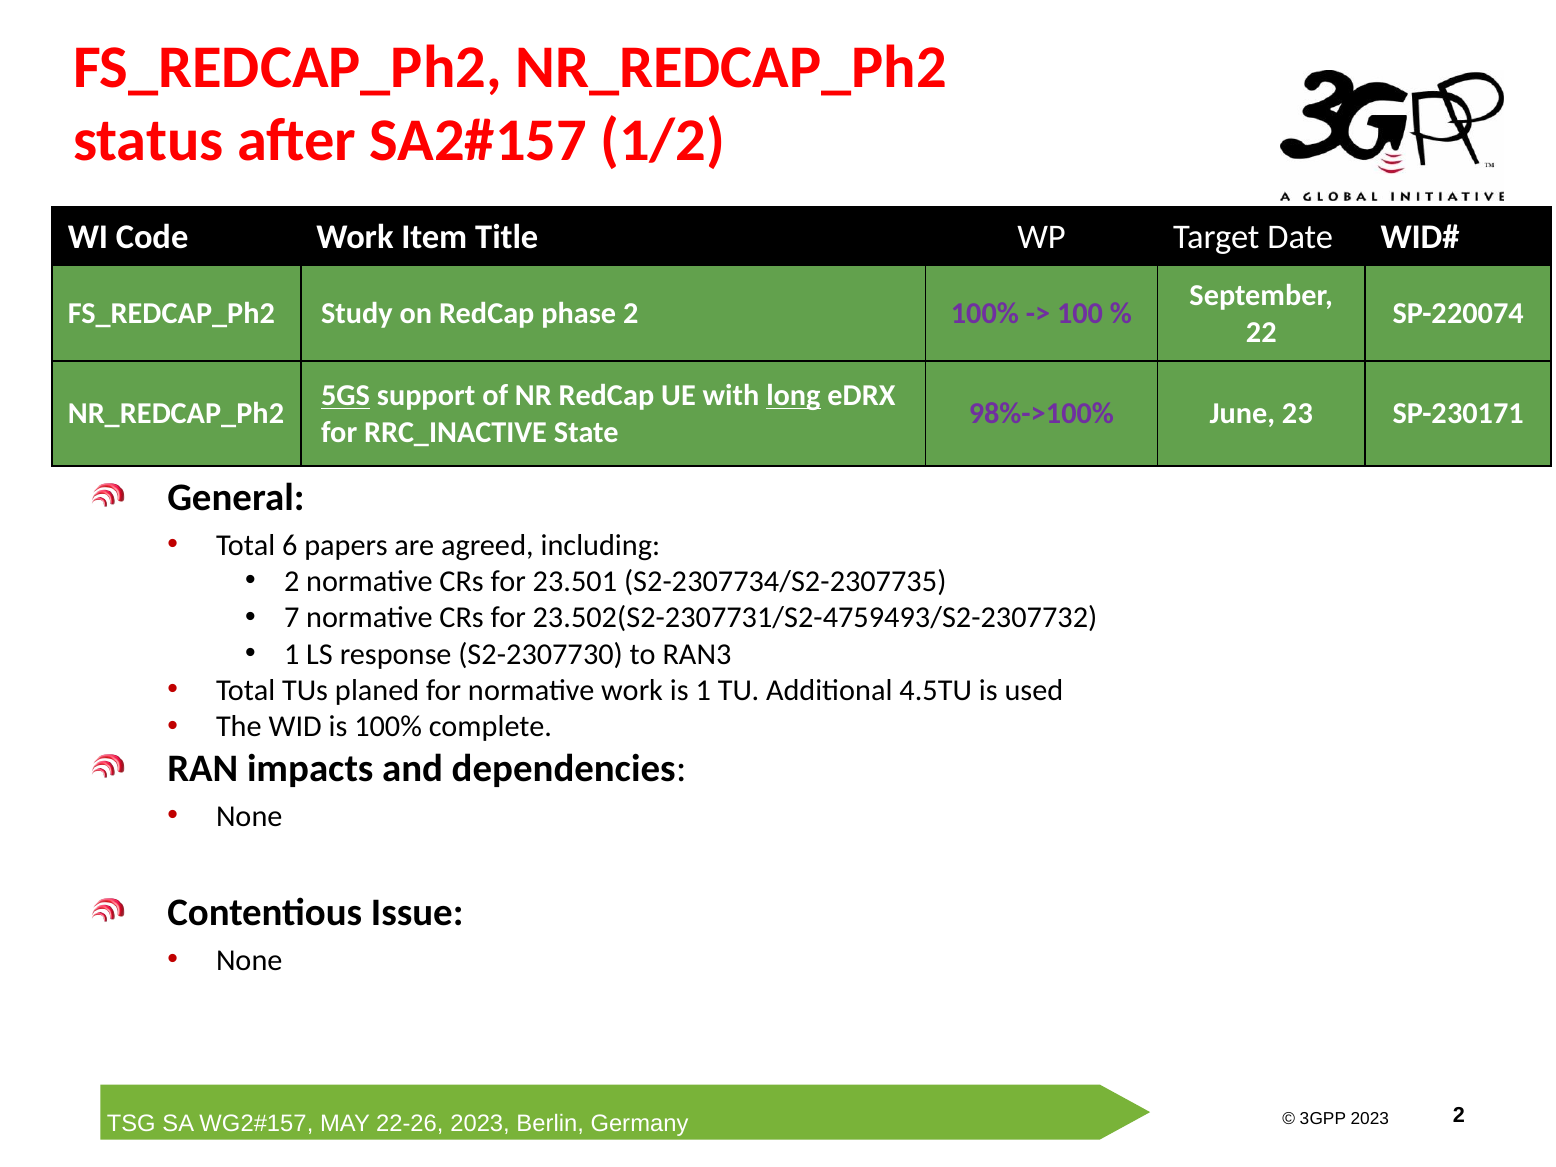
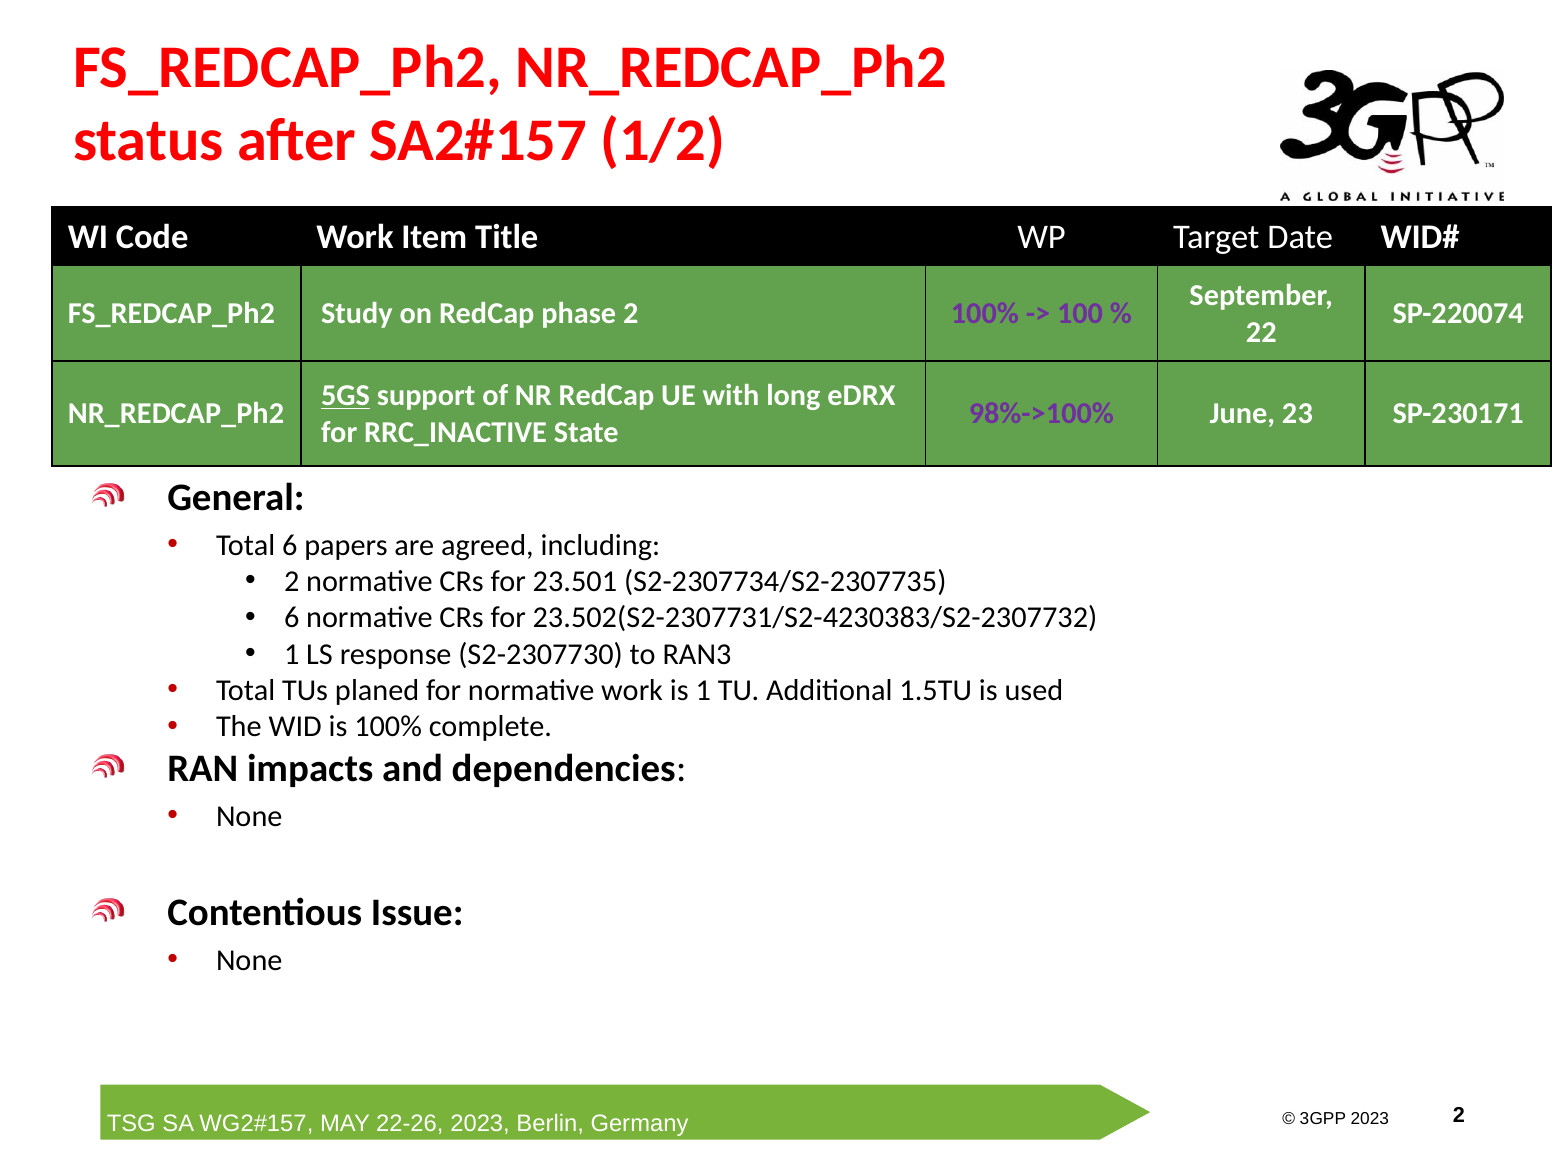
long underline: present -> none (793, 395)
7: 7 -> 6 (292, 618)
23.502(S2-2307731/S2-4759493/S2-2307732: 23.502(S2-2307731/S2-4759493/S2-2307732 -> 23.502(S2-2307731/S2-4230383/S2-2307732 (815, 618)
4.5TU: 4.5TU -> 1.5TU (936, 690)
